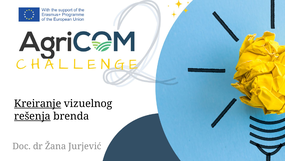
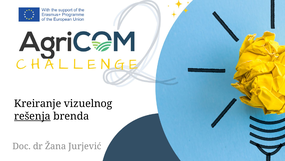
Kreiranje underline: present -> none (38, 103)
